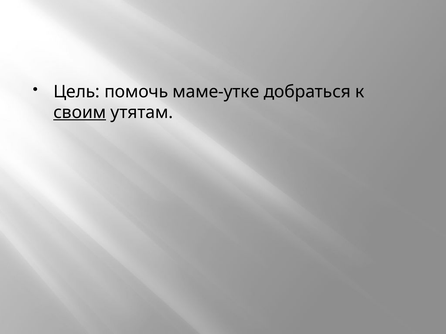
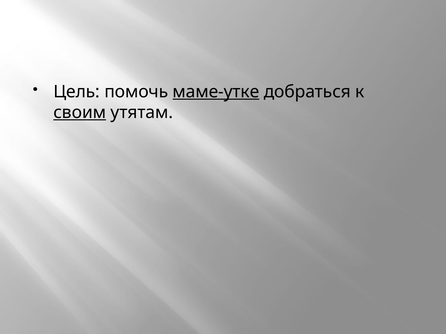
маме-утке underline: none -> present (216, 92)
